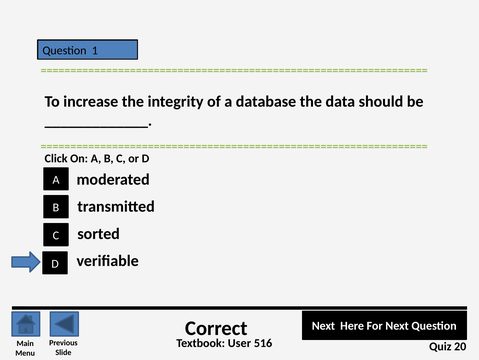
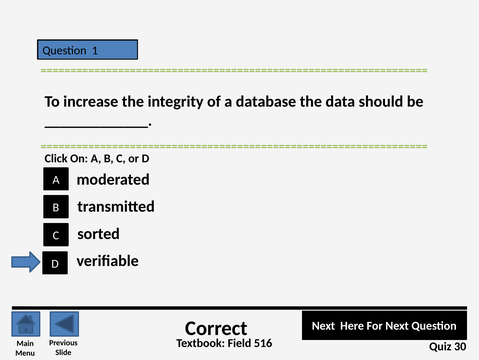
User: User -> Field (239, 342)
20: 20 -> 30 (460, 346)
